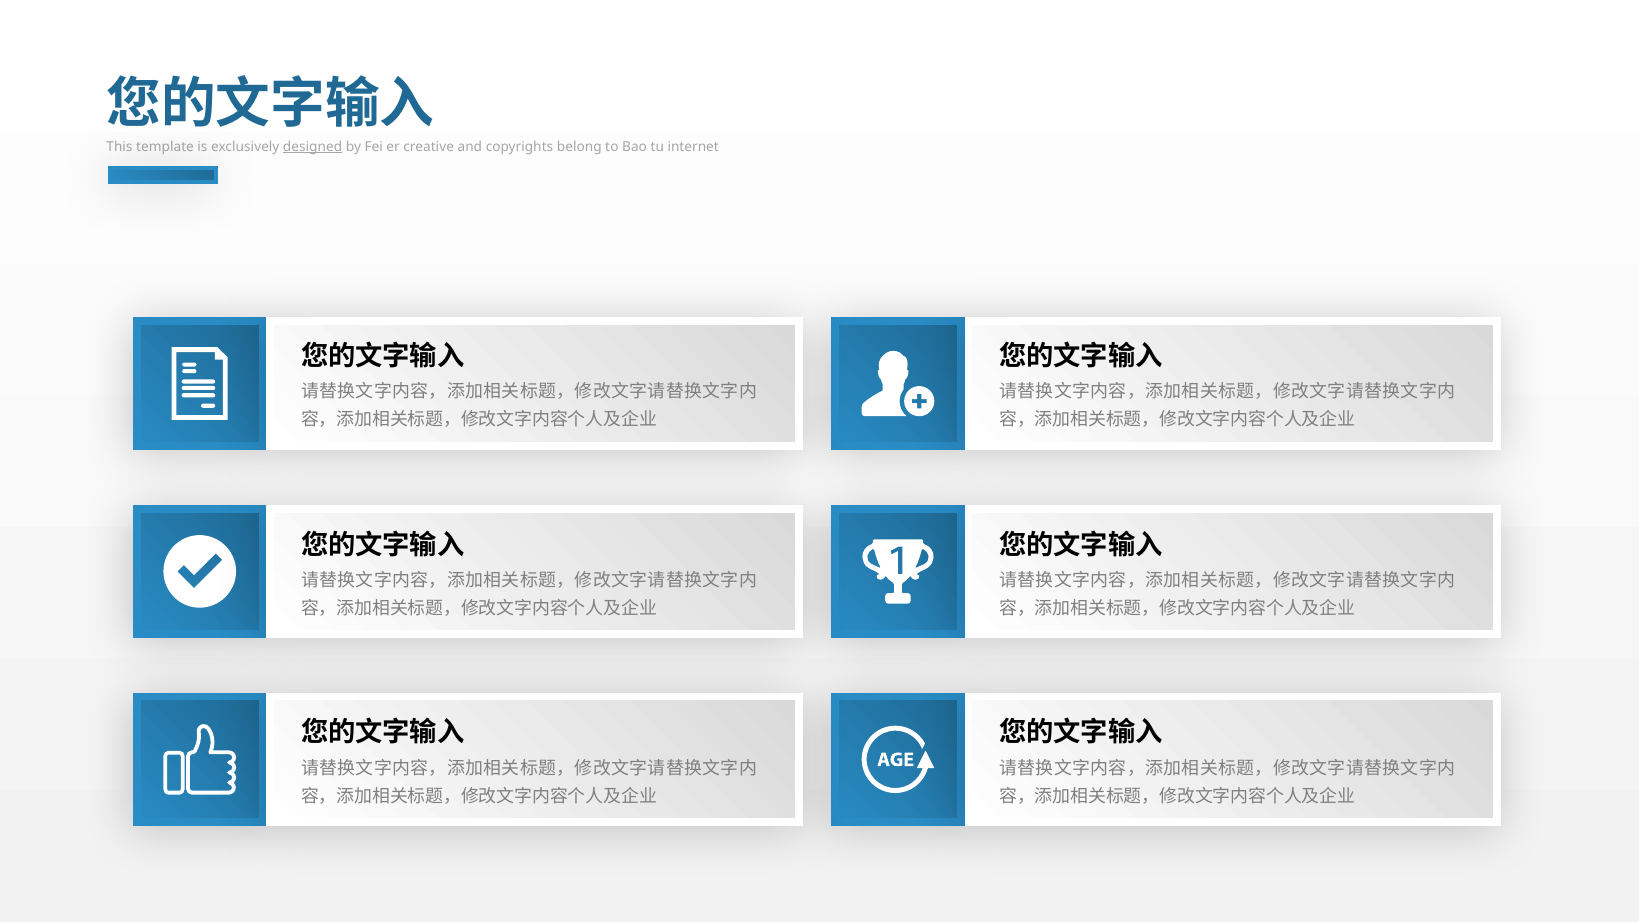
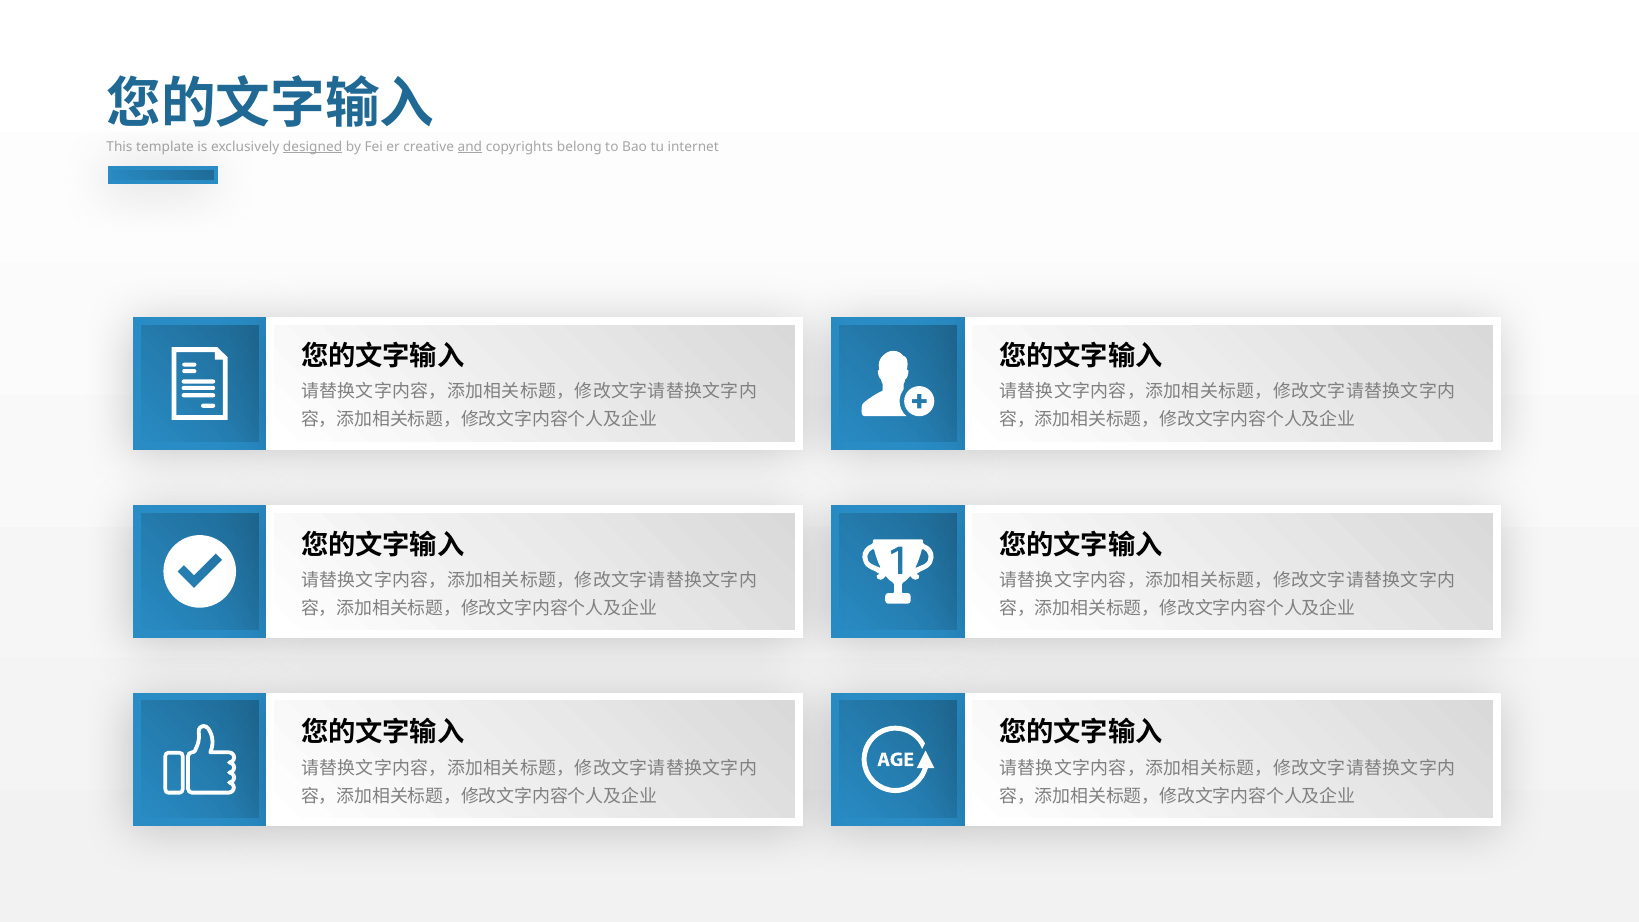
and underline: none -> present (470, 146)
